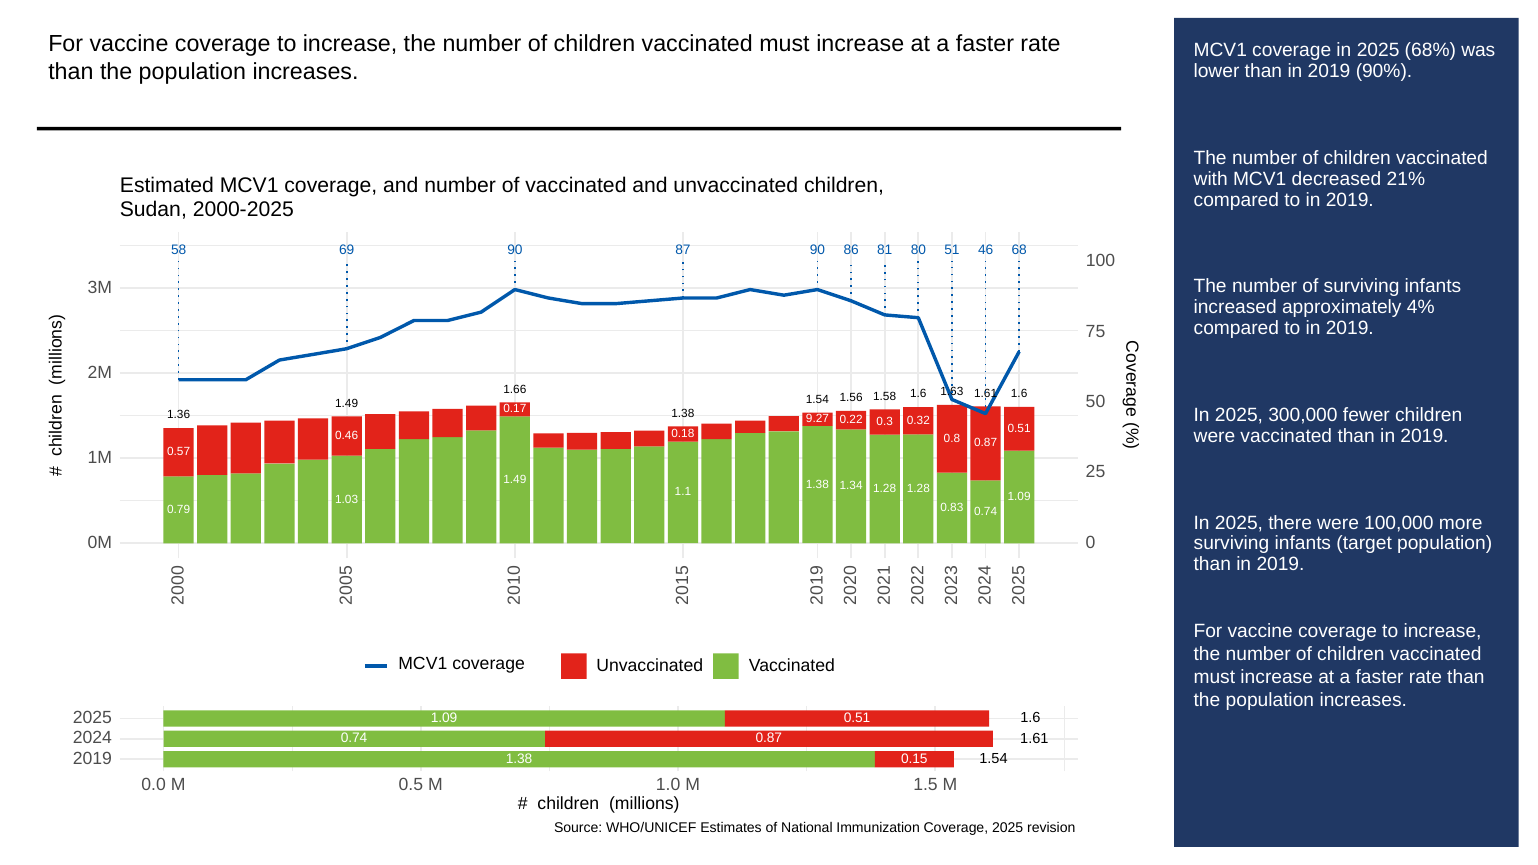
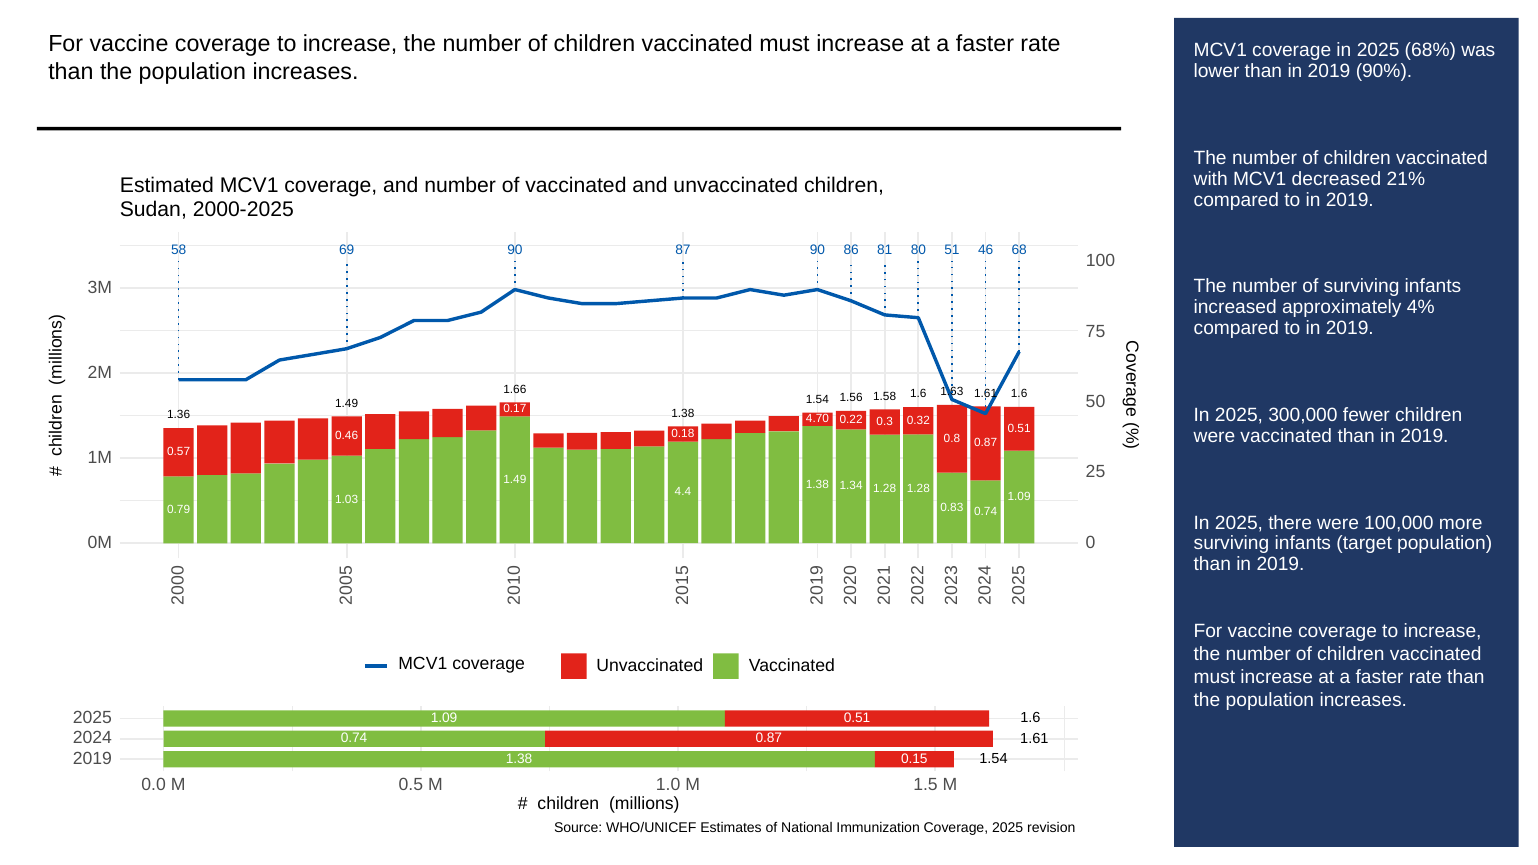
9.27: 9.27 -> 4.70 (817, 419)
1.1: 1.1 -> 4.4 (683, 492)
